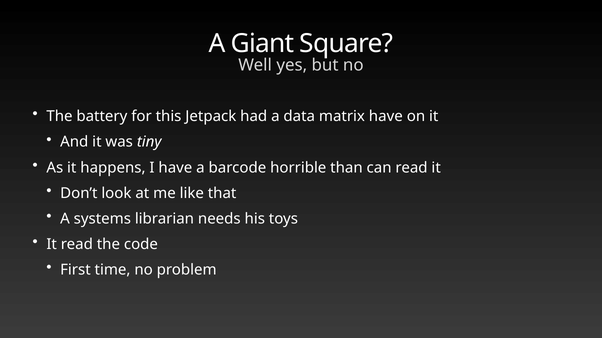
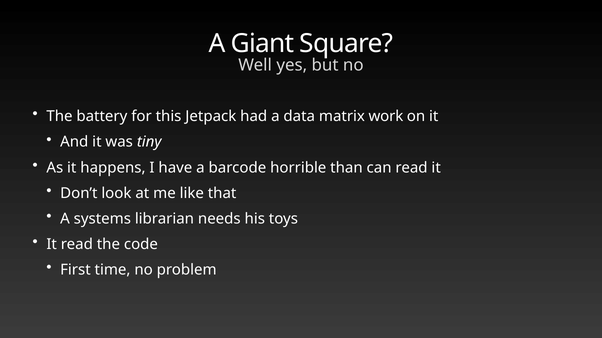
matrix have: have -> work (386, 117)
